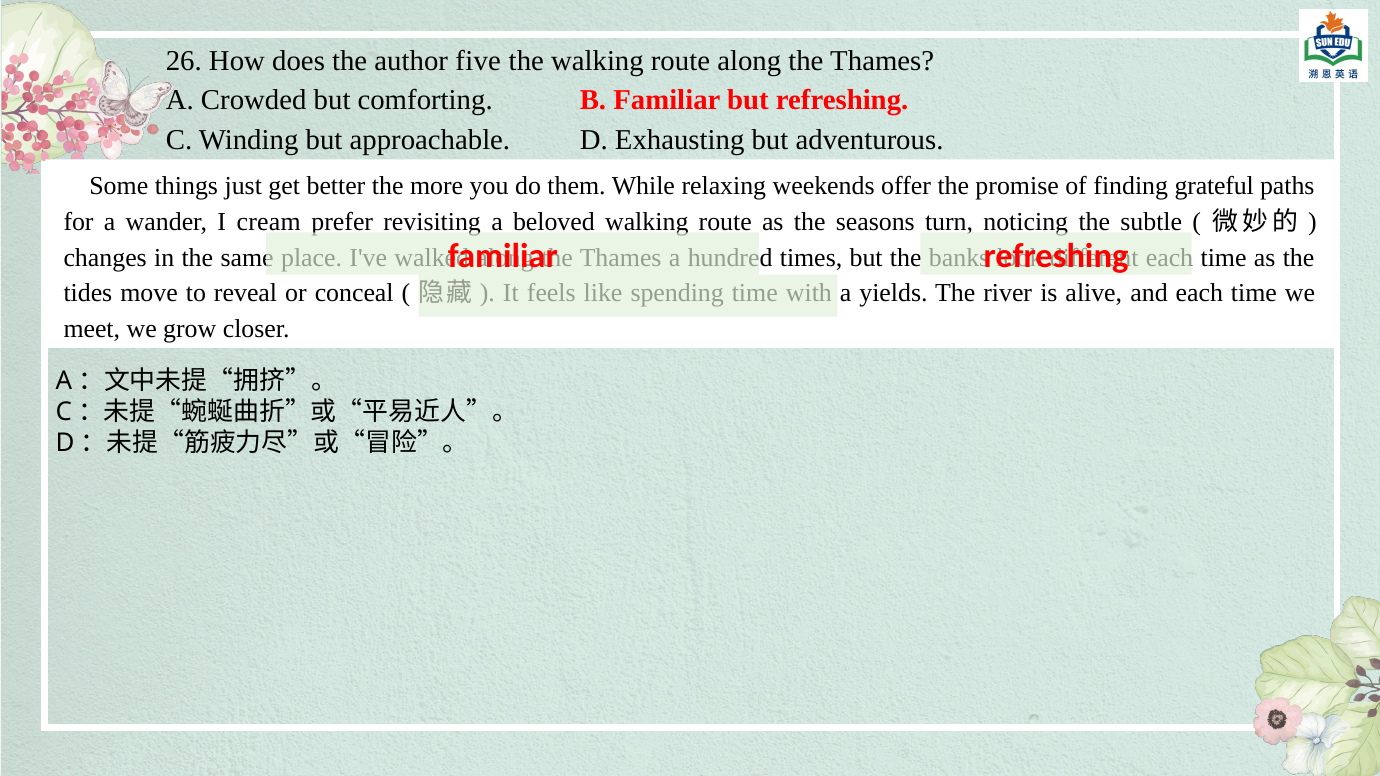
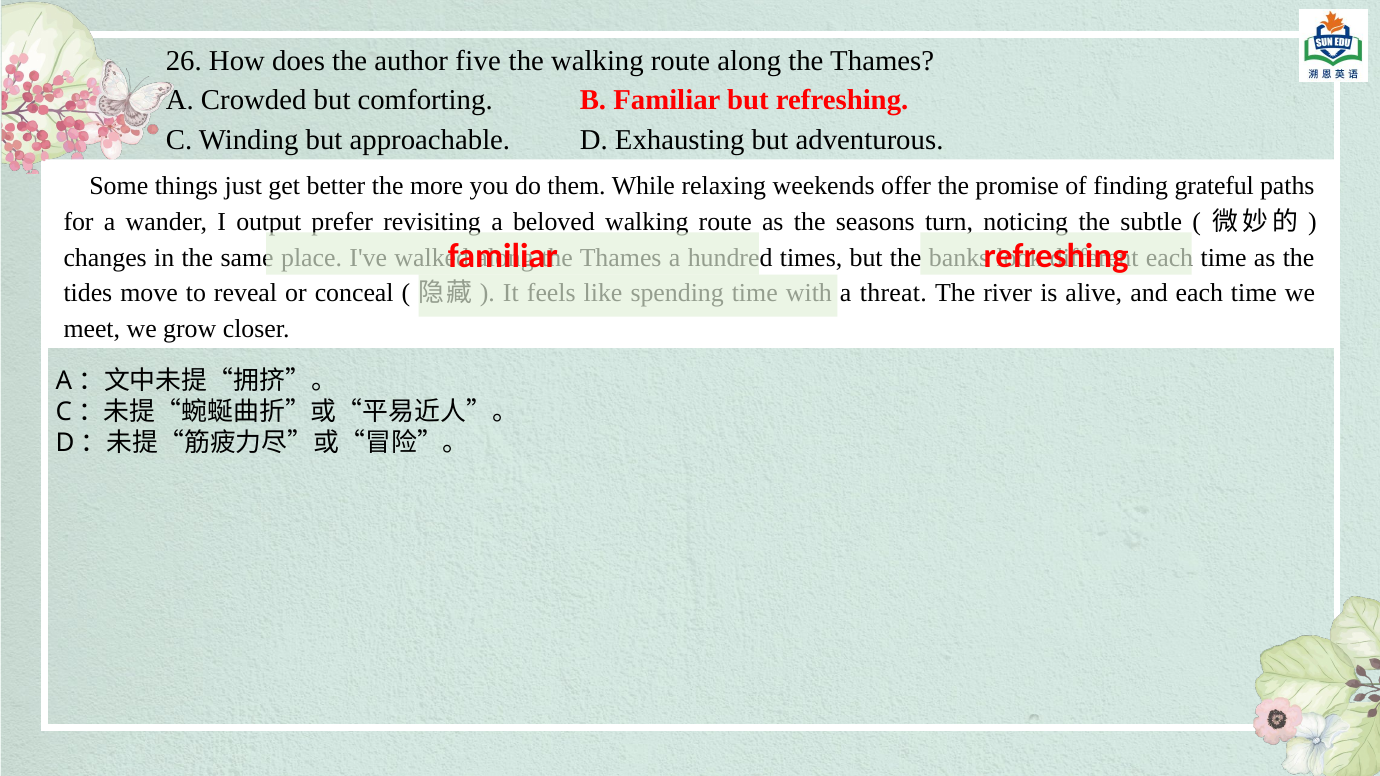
cream: cream -> output (269, 222)
yields: yields -> threat (893, 293)
